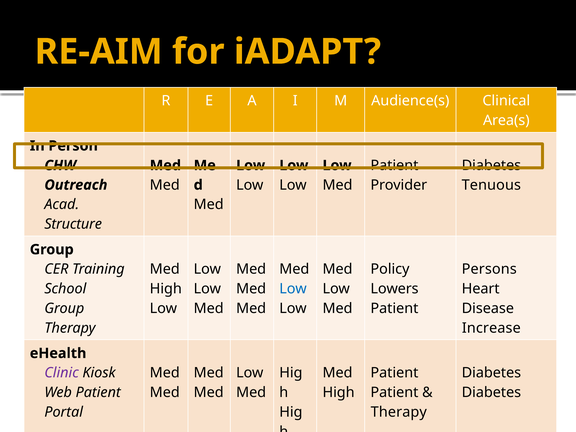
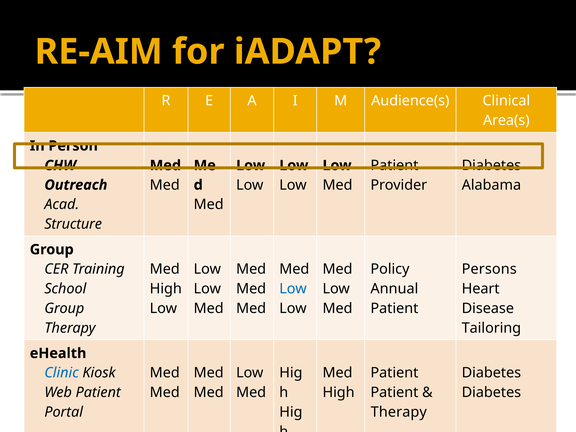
Tenuous: Tenuous -> Alabama (491, 185)
Lowers: Lowers -> Annual (394, 289)
Increase: Increase -> Tailoring (491, 328)
Clinic colour: purple -> blue (62, 373)
